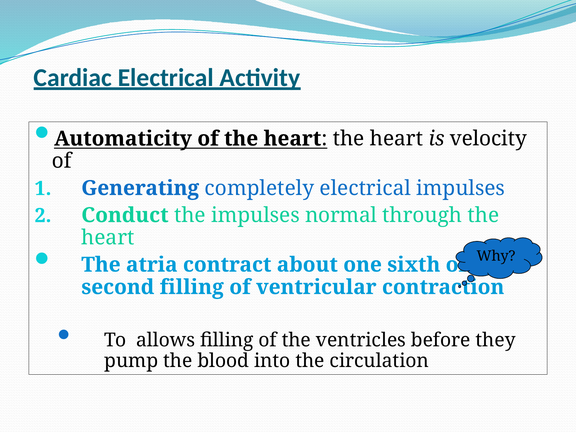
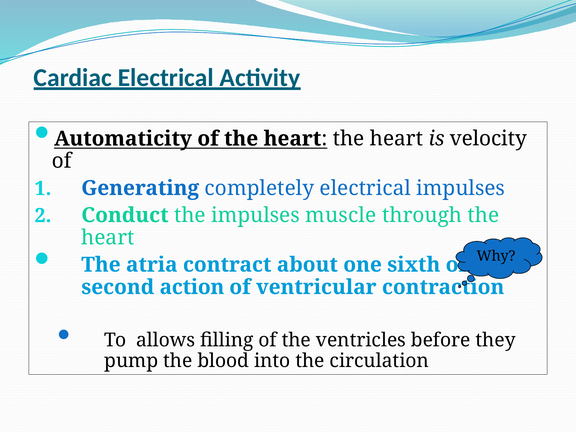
normal: normal -> muscle (341, 215)
second filling: filling -> action (192, 287)
